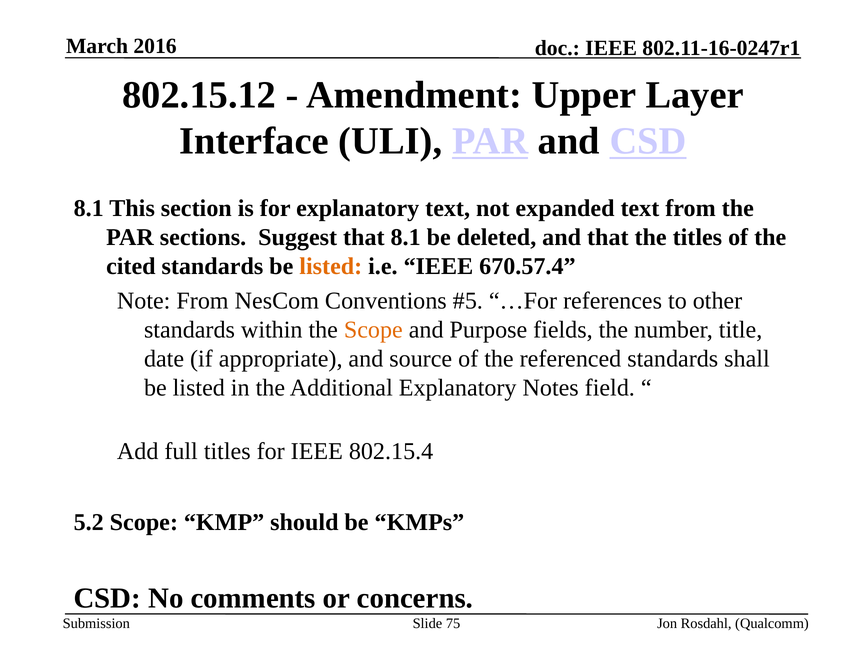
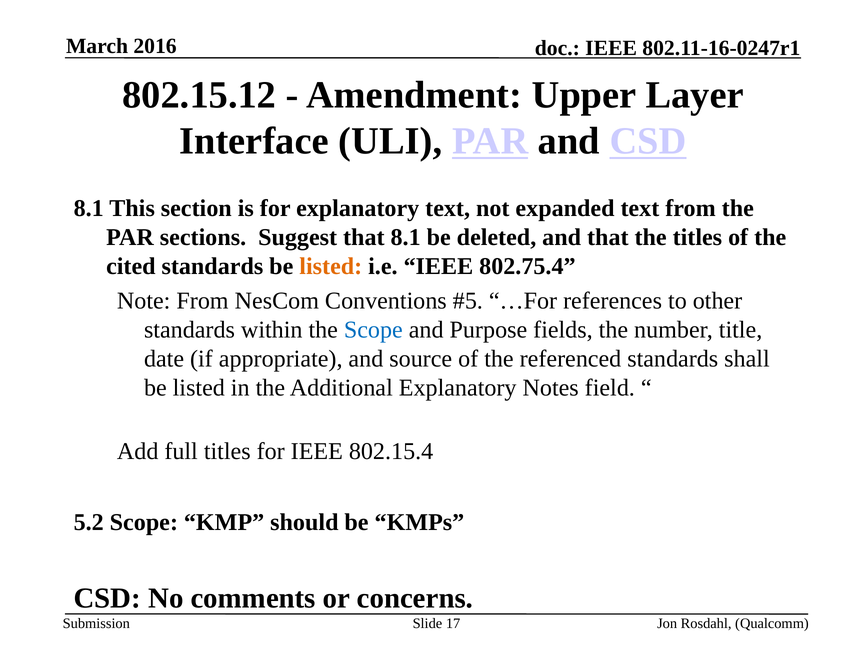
670.57.4: 670.57.4 -> 802.75.4 (527, 266)
Scope colour: orange -> blue (373, 330)
75: 75 -> 17 (453, 623)
